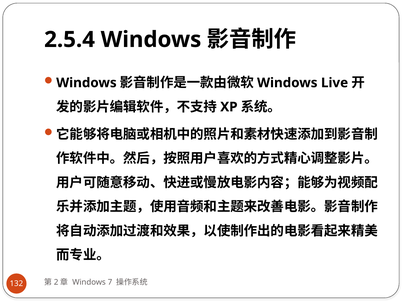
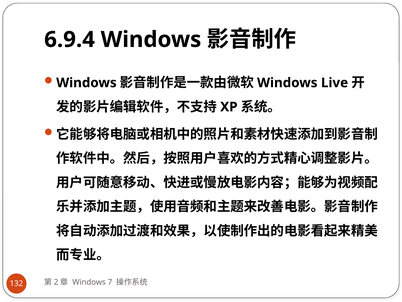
2.5.4: 2.5.4 -> 6.9.4 (70, 40)
